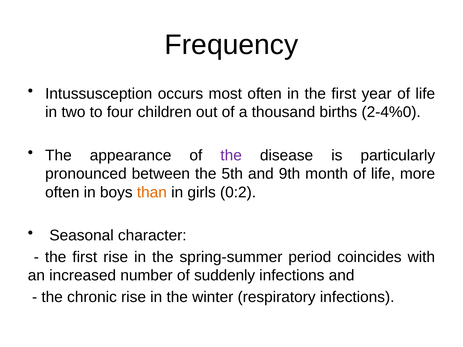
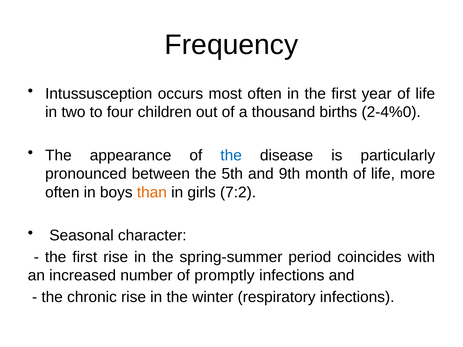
the colour: purple -> blue (231, 155)
0:2: 0:2 -> 7:2 (238, 192)
suddenly: suddenly -> promptly (224, 276)
